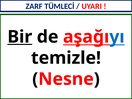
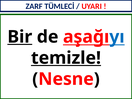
temizle underline: none -> present (66, 58)
